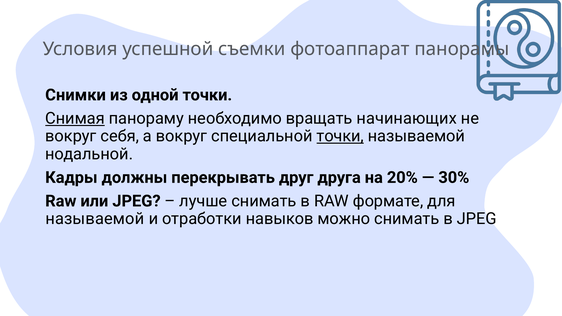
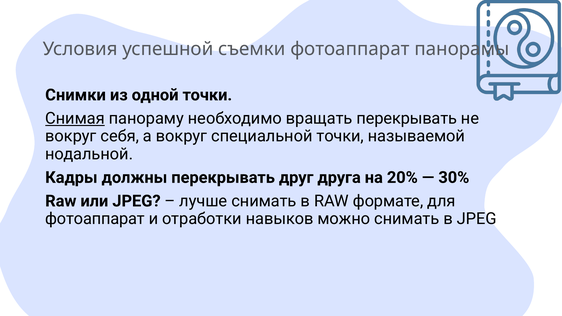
вращать начинающих: начинающих -> перекрывать (407, 119)
точки underline: present -> none (340, 136)
называемой: называемой -> фотоаппарат (95, 219)
